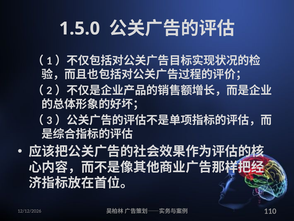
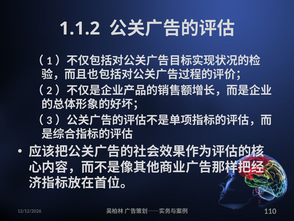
1.5.0: 1.5.0 -> 1.1.2 (80, 28)
